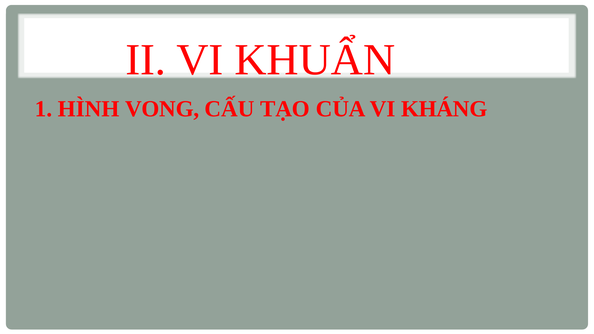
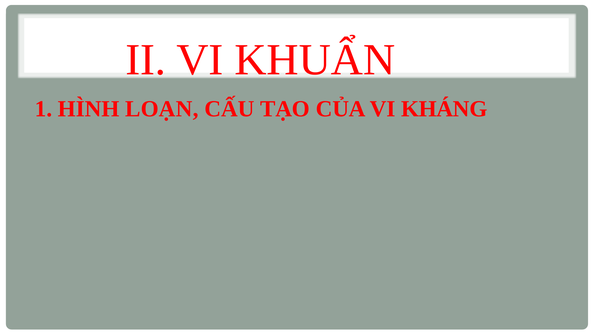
VONG: VONG -> LOẠN (162, 109)
